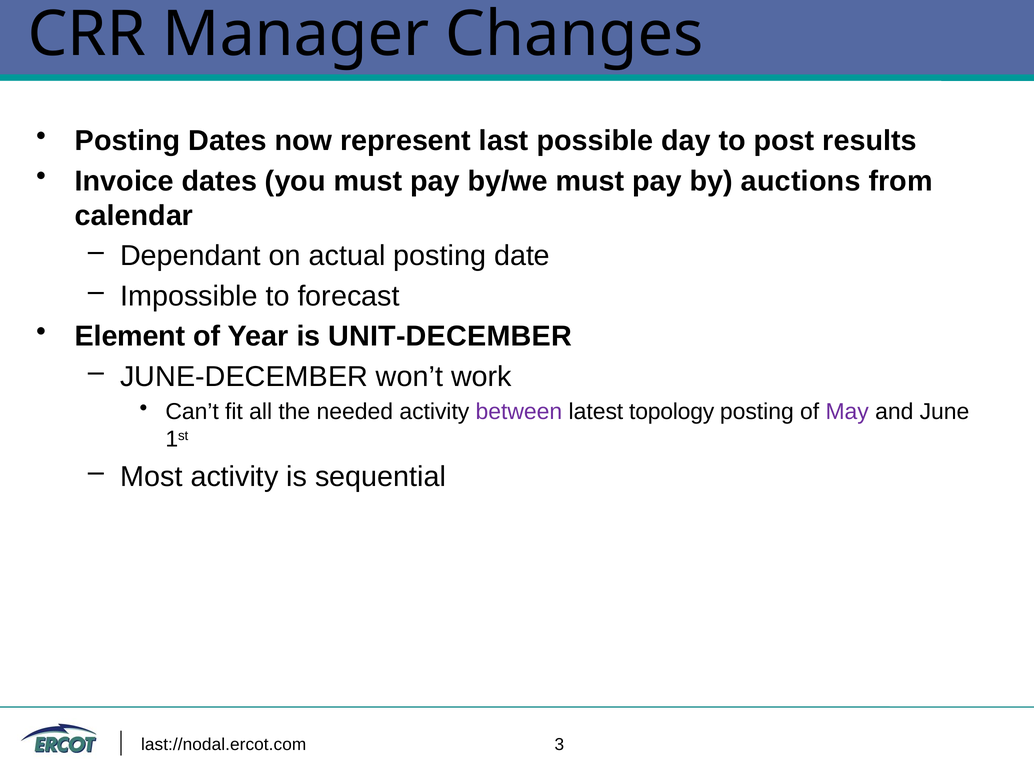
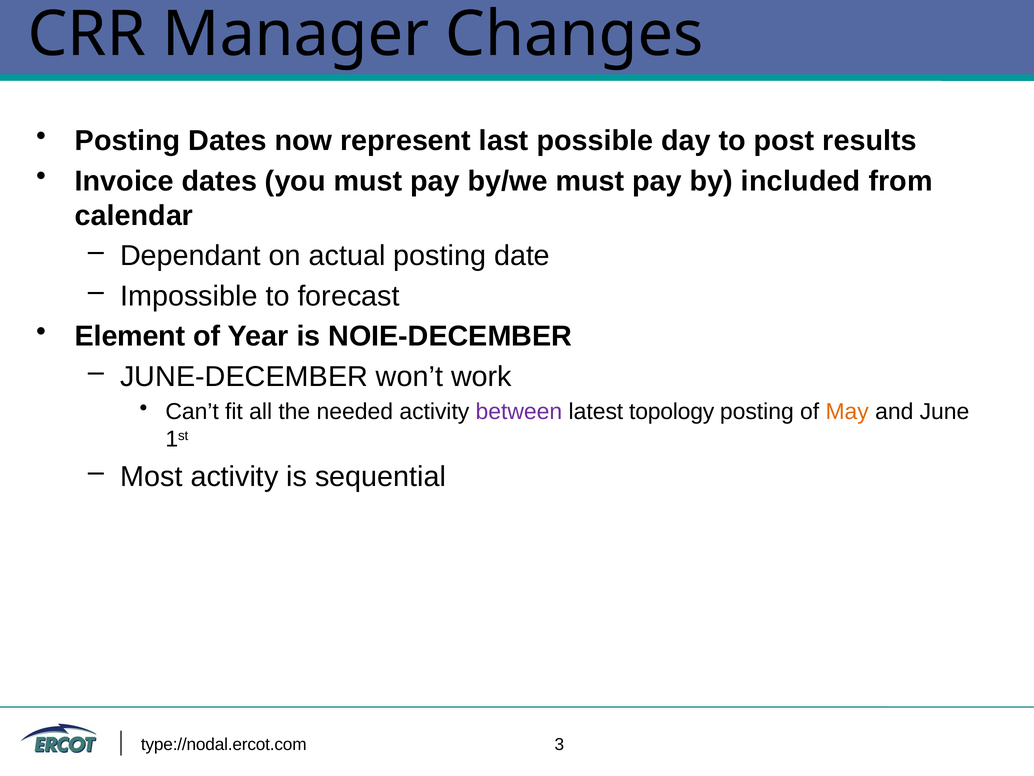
auctions: auctions -> included (801, 181)
UNIT-DECEMBER: UNIT-DECEMBER -> NOIE-DECEMBER (450, 336)
May colour: purple -> orange (847, 412)
last://nodal.ercot.com: last://nodal.ercot.com -> type://nodal.ercot.com (224, 744)
